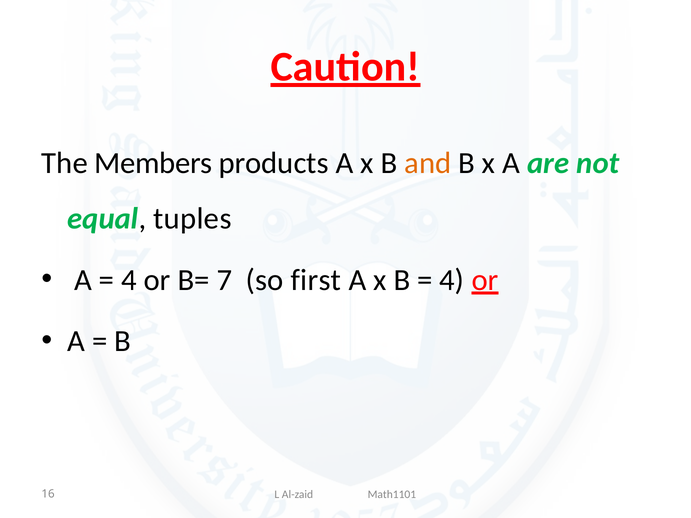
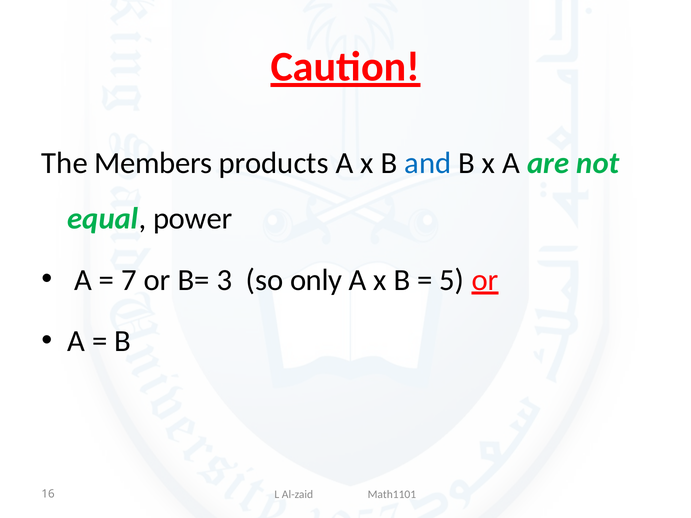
and colour: orange -> blue (428, 163)
tuples: tuples -> power (193, 219)
4: 4 -> 7 (129, 280)
7: 7 -> 3 (224, 280)
first: first -> only (316, 280)
4: 4 -> 5 (452, 280)
